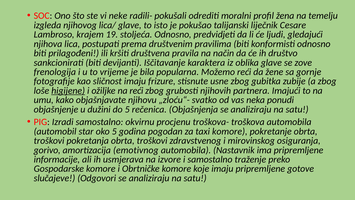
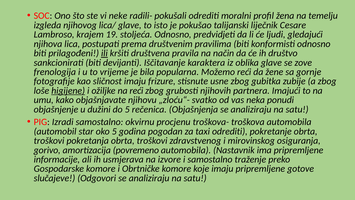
ili underline: none -> present (104, 53)
taxi komore: komore -> odrediti (230, 131)
emotivnog: emotivnog -> povremeno (136, 150)
